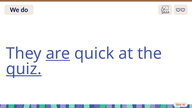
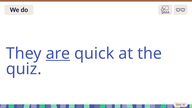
quiz underline: present -> none (24, 69)
